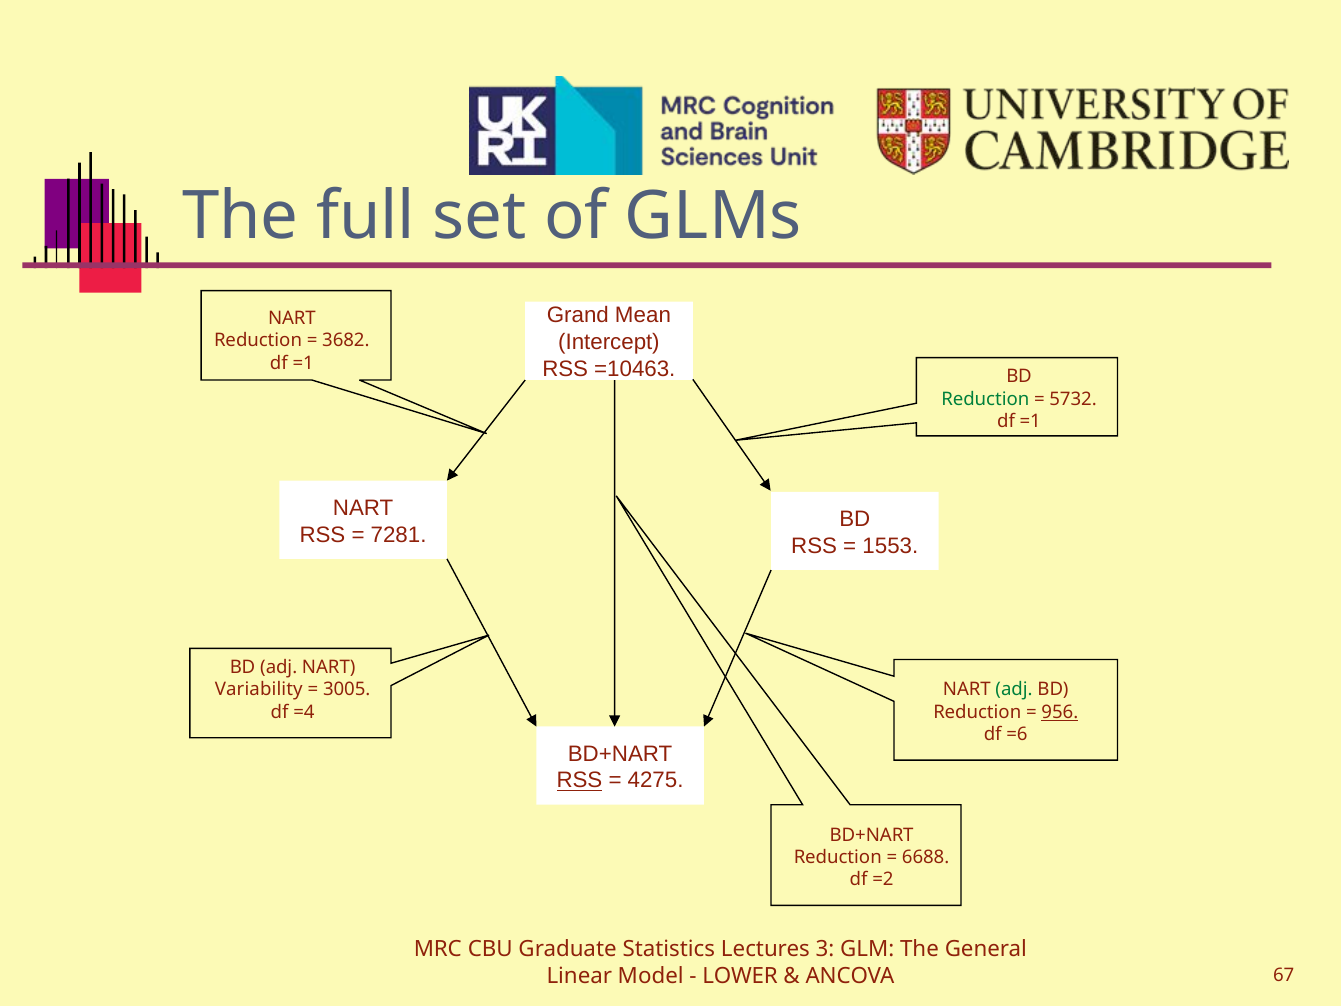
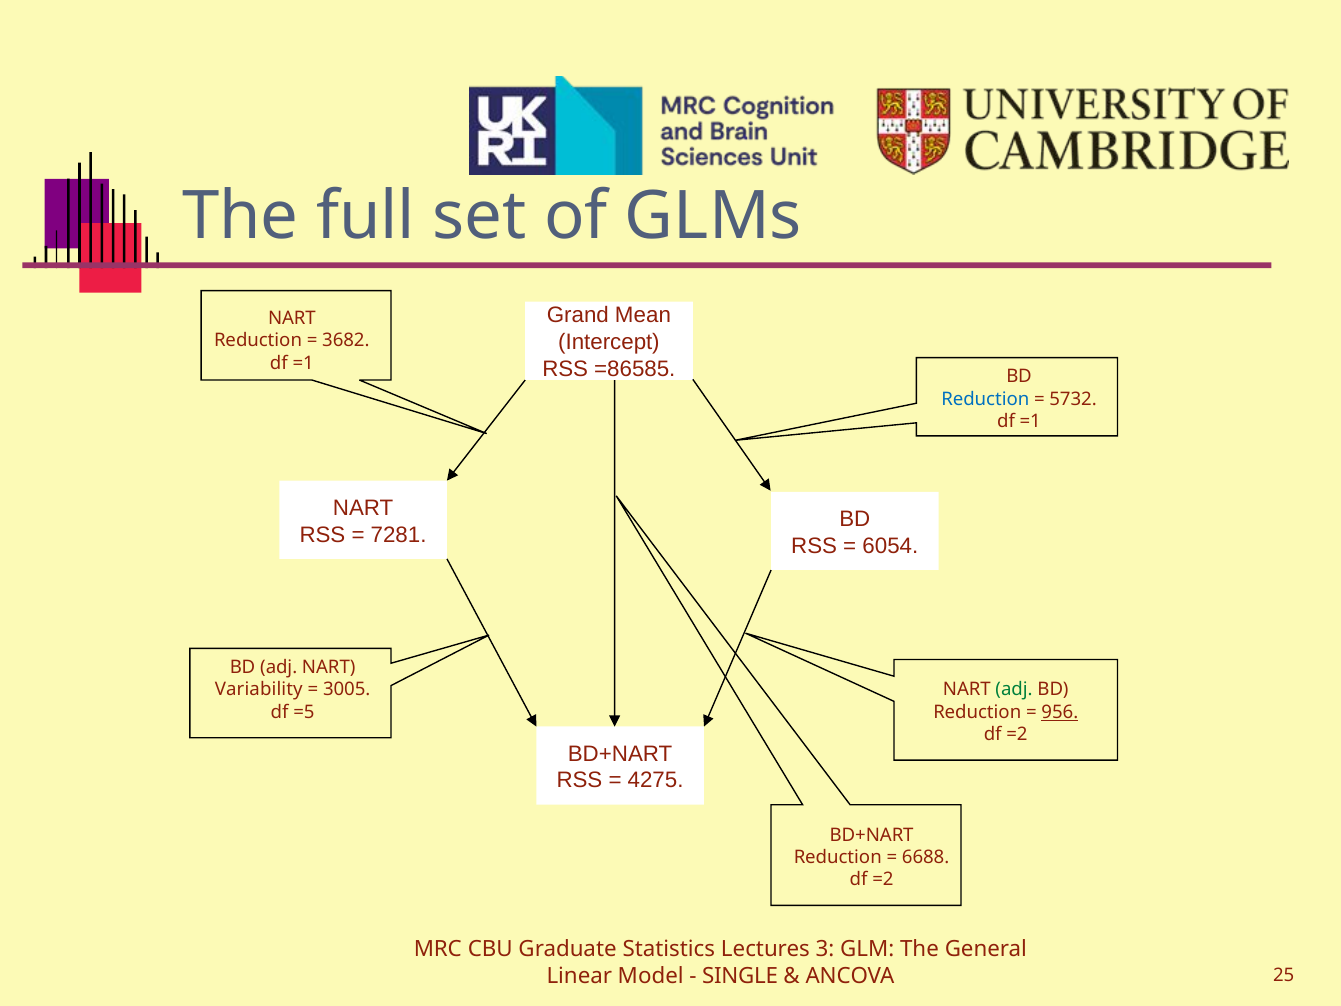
=10463: =10463 -> =86585 (635, 369)
Reduction colour: green -> blue (985, 399)
1553: 1553 -> 6054 (890, 546)
=4: =4 -> =5 (304, 712)
=6: =6 -> =2 (1017, 734)
RSS underline: present -> none (579, 780)
LOWER: LOWER -> SINGLE (740, 976)
67: 67 -> 25 (1284, 975)
